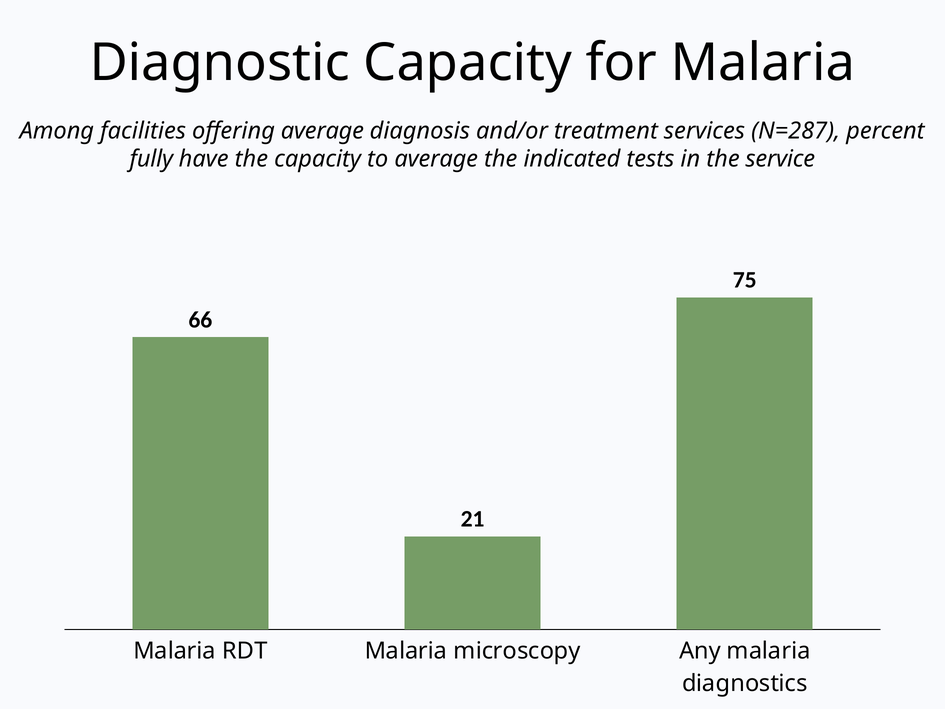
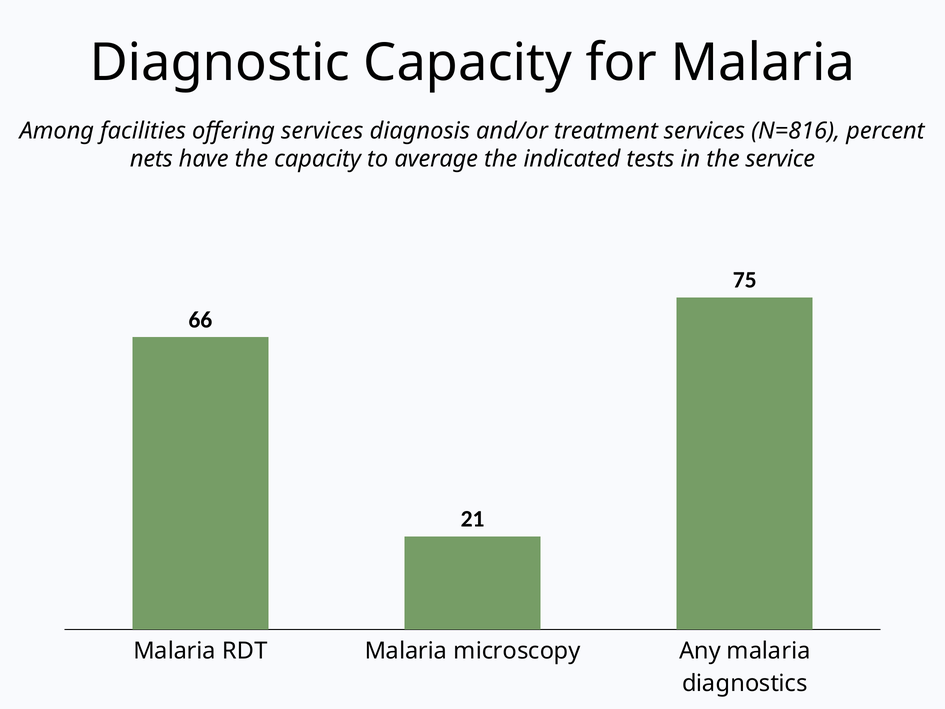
offering average: average -> services (322, 131)
N=287: N=287 -> N=816 (796, 131)
fully: fully -> nets (151, 159)
